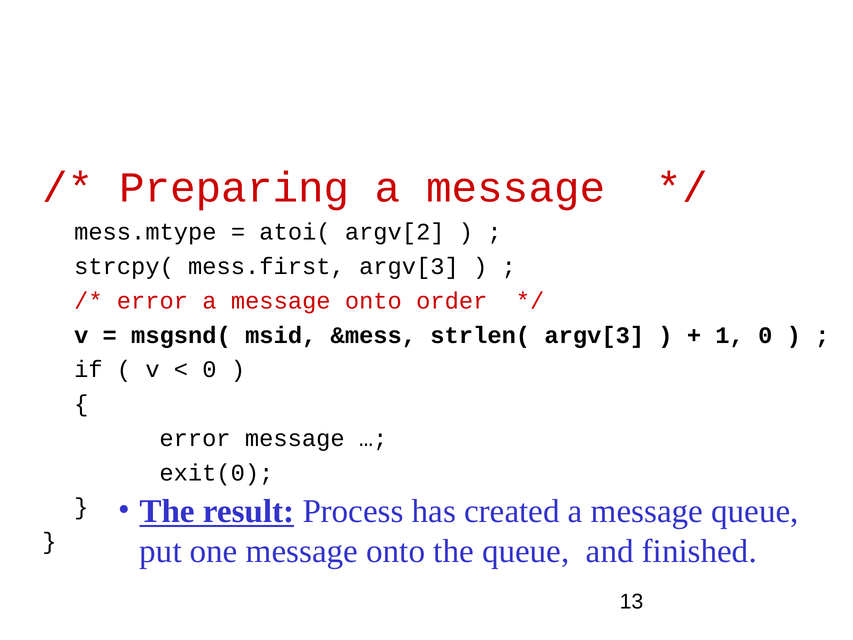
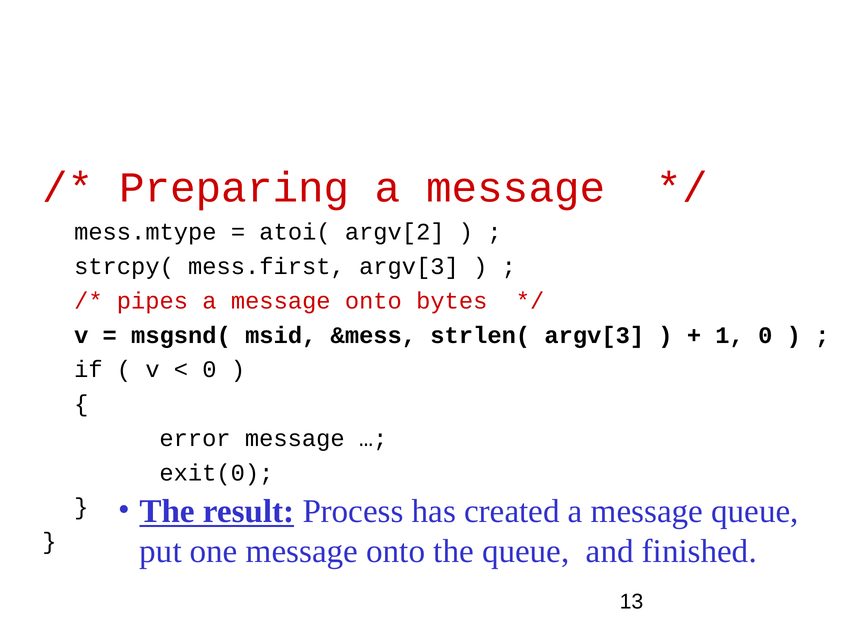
error: error -> pipes (152, 301)
order: order -> bytes (452, 301)
